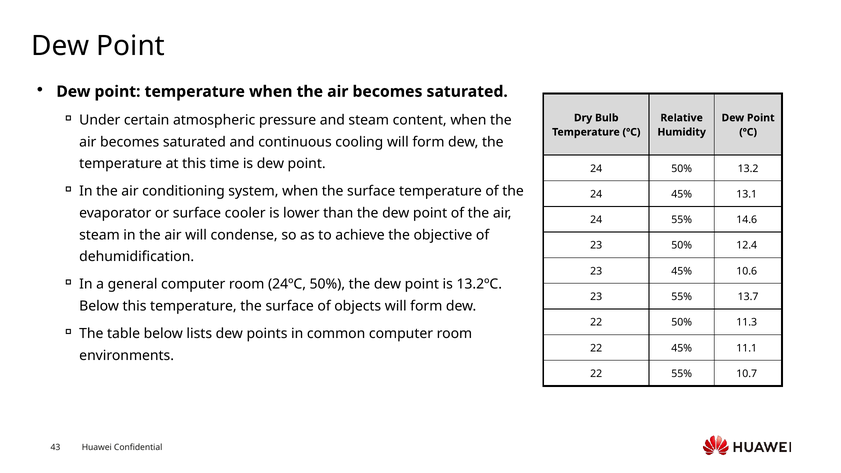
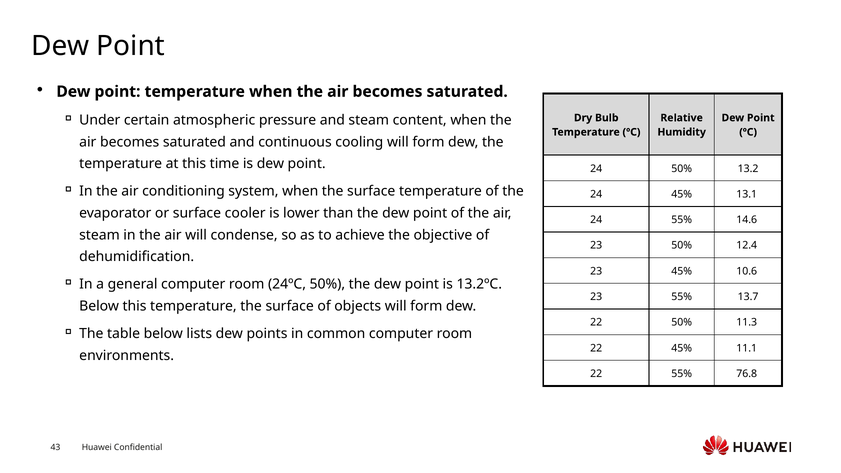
10.7: 10.7 -> 76.8 (747, 374)
